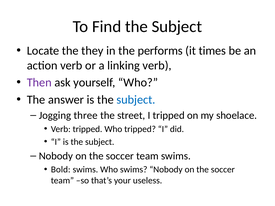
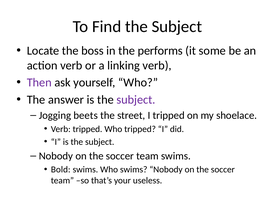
they: they -> boss (92, 51)
times: times -> some (212, 51)
subject colour: blue -> purple (136, 100)
three: three -> beets (86, 116)
